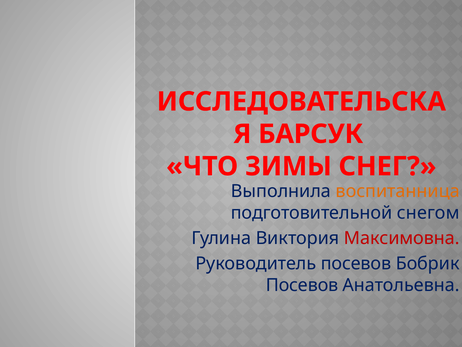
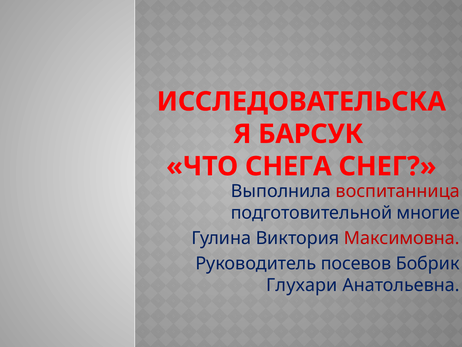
ЗИМЫ: ЗИМЫ -> СНЕГА (288, 166)
воспитанница colour: orange -> red (398, 191)
снегом: снегом -> многие (428, 212)
Посевов: Посевов -> Глухари (302, 285)
